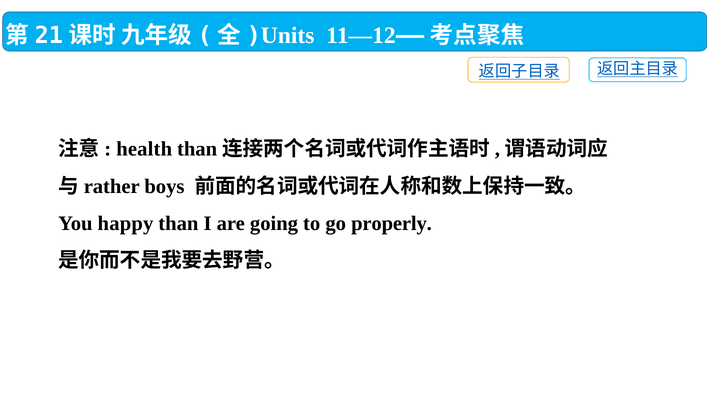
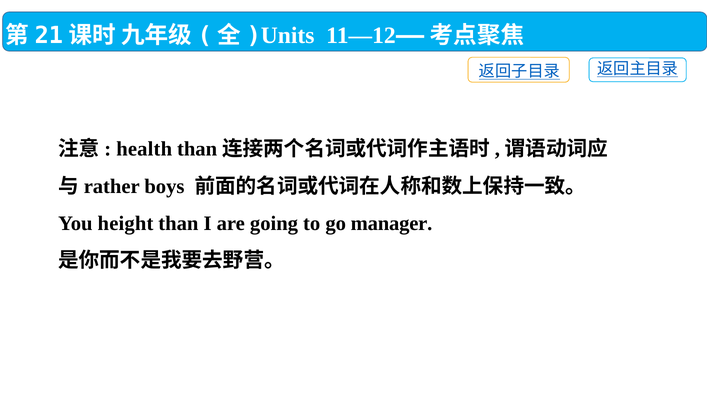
happy: happy -> height (126, 224)
properly: properly -> manager (392, 224)
